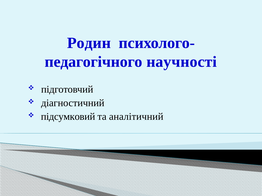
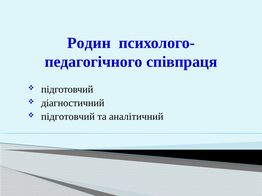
научності: научності -> співпраця (182, 62)
підсумковий: підсумковий -> підготовчий (68, 117)
